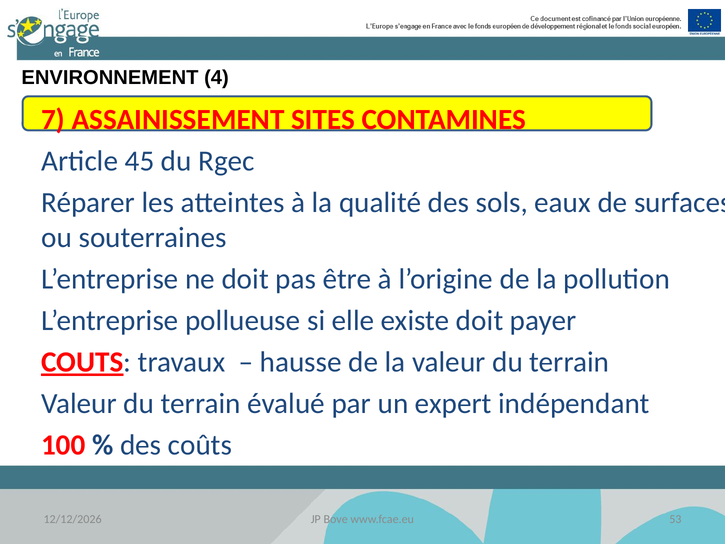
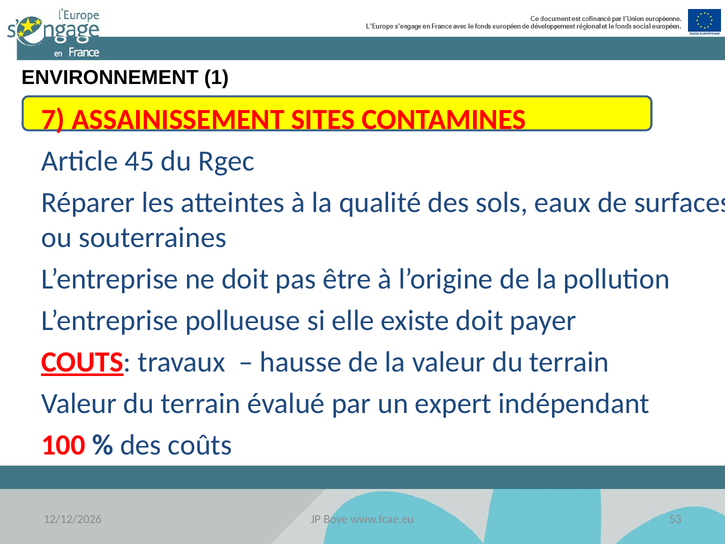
4: 4 -> 1 (216, 78)
